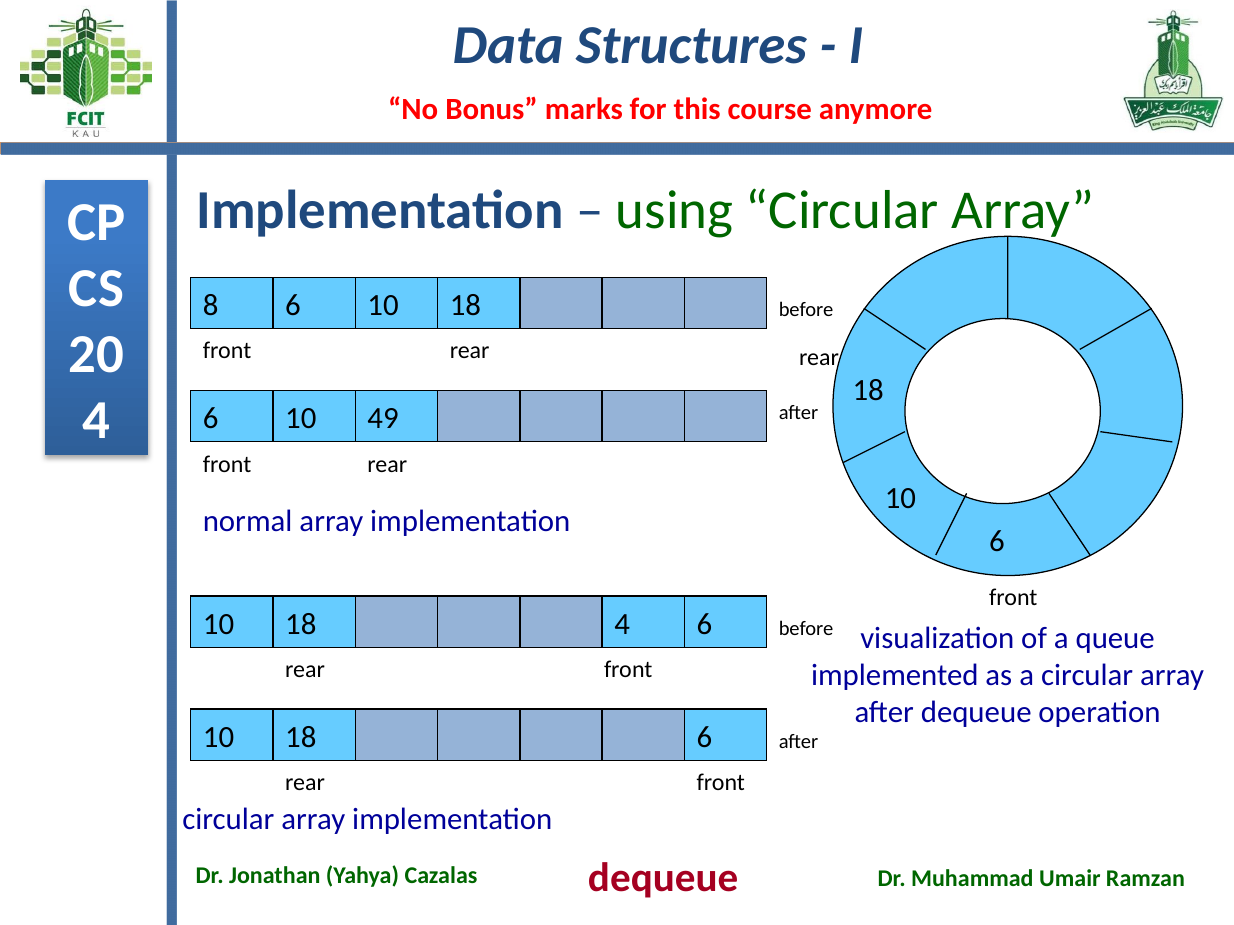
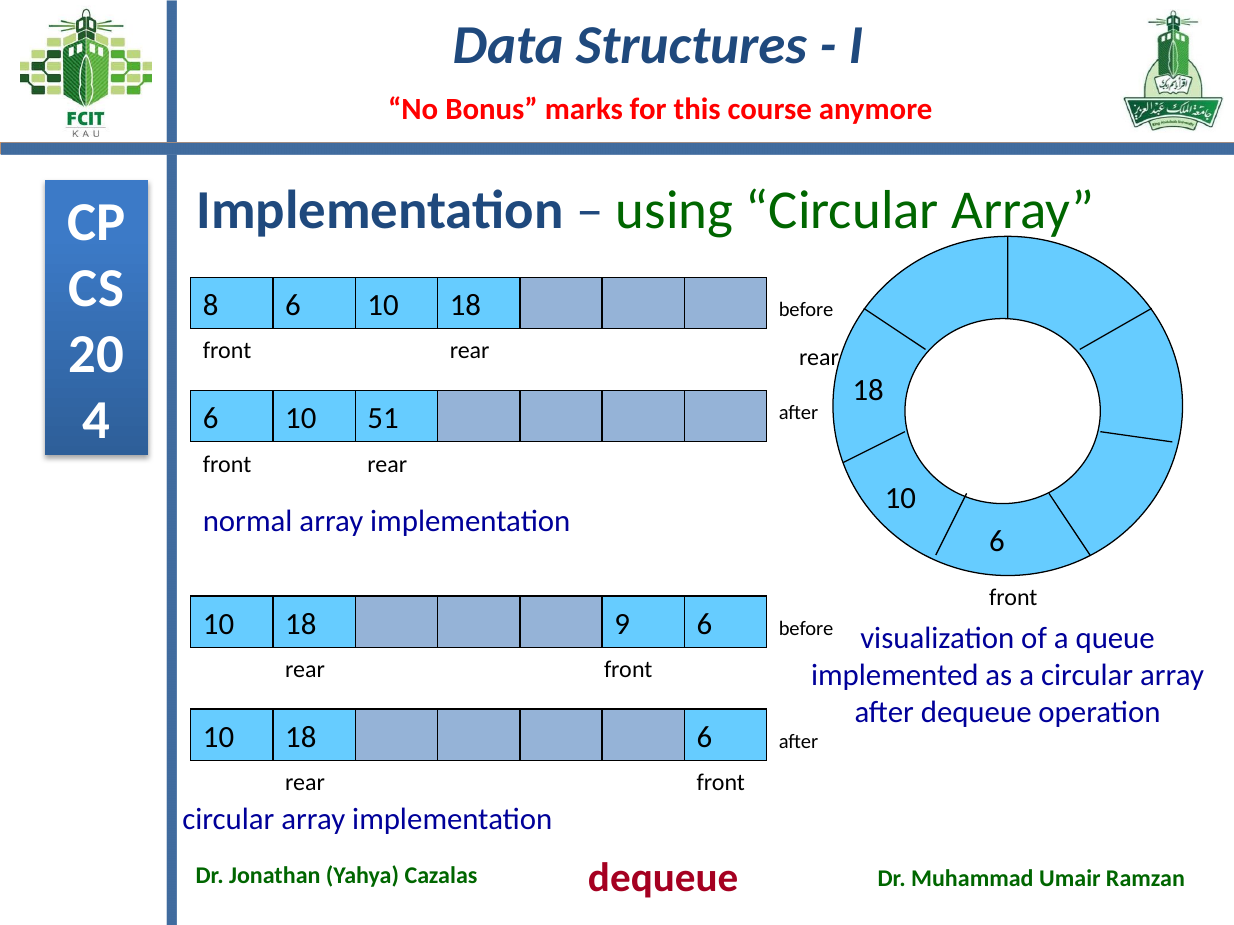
49: 49 -> 51 (383, 419)
18 4: 4 -> 9 (622, 624)
